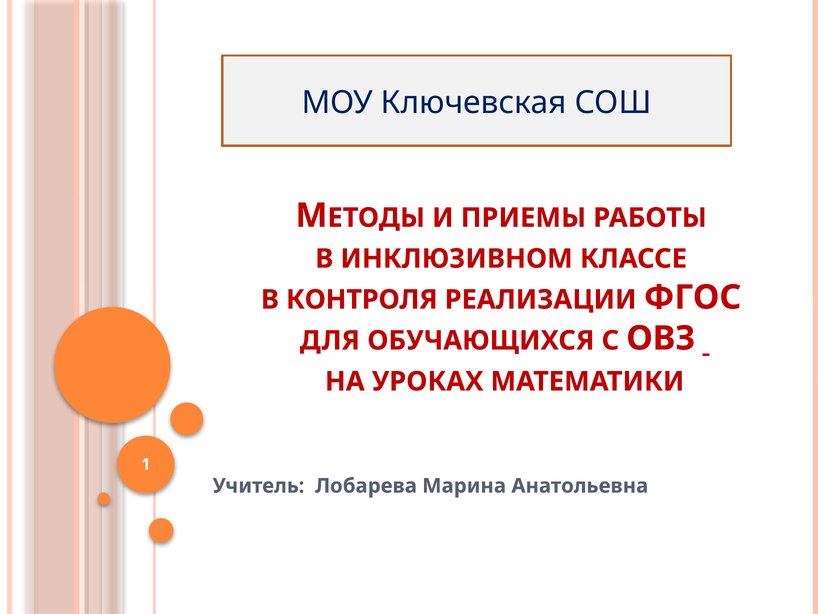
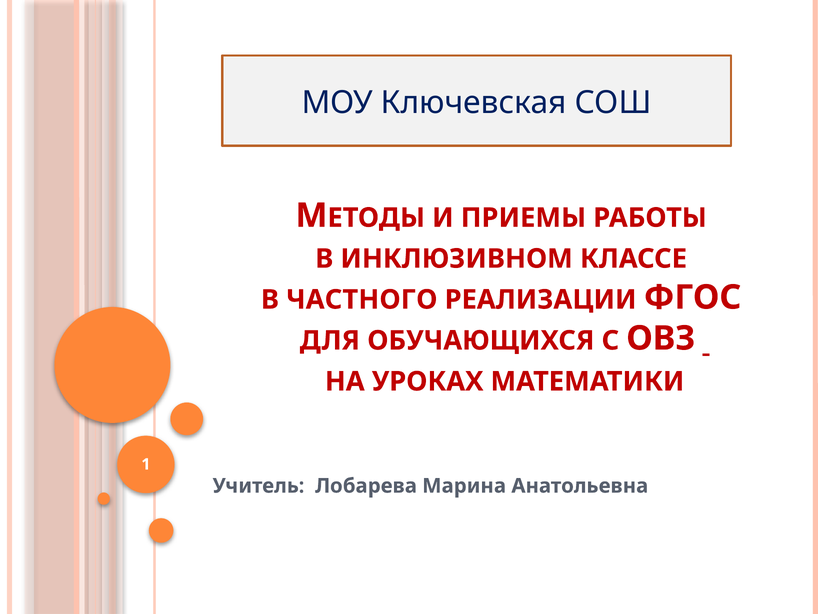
КОНТРОЛЯ: КОНТРОЛЯ -> ЧАСТНОГО (362, 299)
